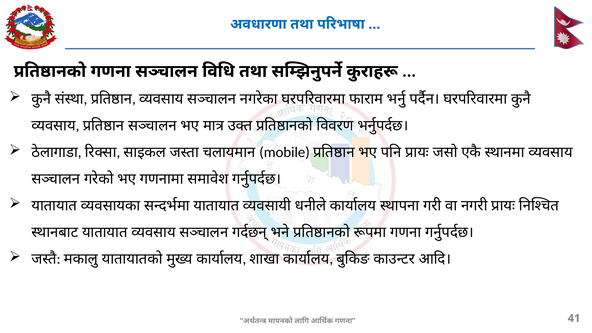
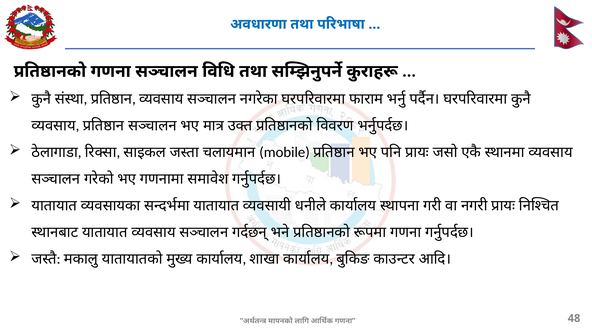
41: 41 -> 48 (574, 318)
